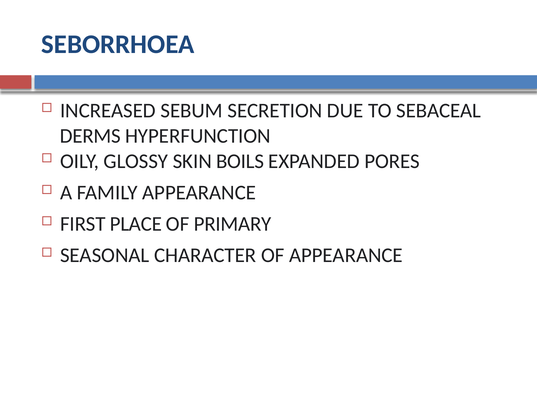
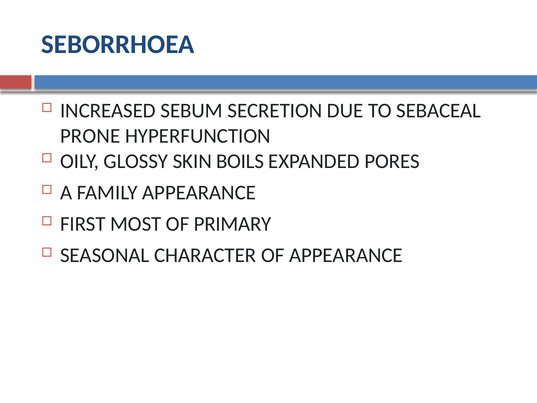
DERMS: DERMS -> PRONE (90, 136)
PLACE: PLACE -> MOST (136, 224)
